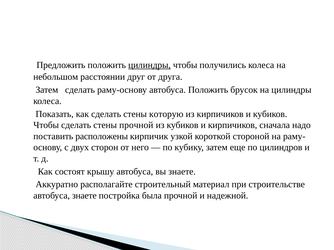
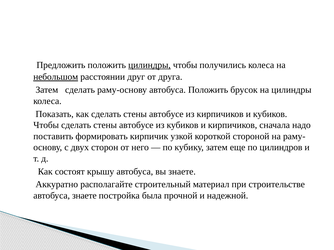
небольшом underline: none -> present (56, 77)
как сделать стены которую: которую -> автобусе (166, 114)
Чтобы сделать стены прочной: прочной -> автобусе (136, 125)
расположены: расположены -> формировать (102, 136)
